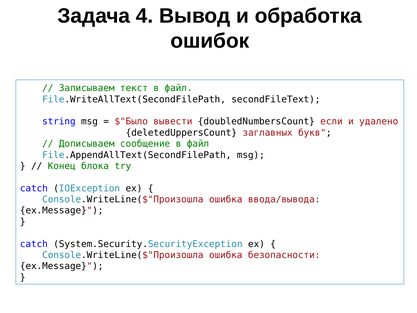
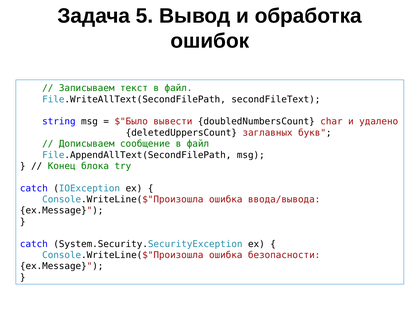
4: 4 -> 5 (145, 16)
если: если -> char (331, 122)
